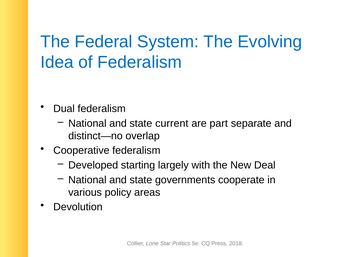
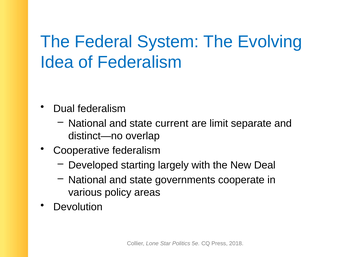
part: part -> limit (219, 123)
